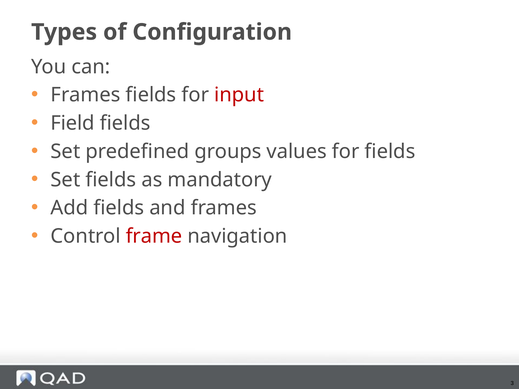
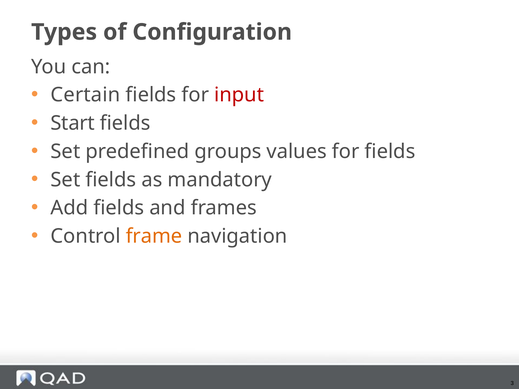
Frames: Frames -> Certain (85, 95)
Field: Field -> Start (73, 123)
frame colour: red -> orange (154, 236)
